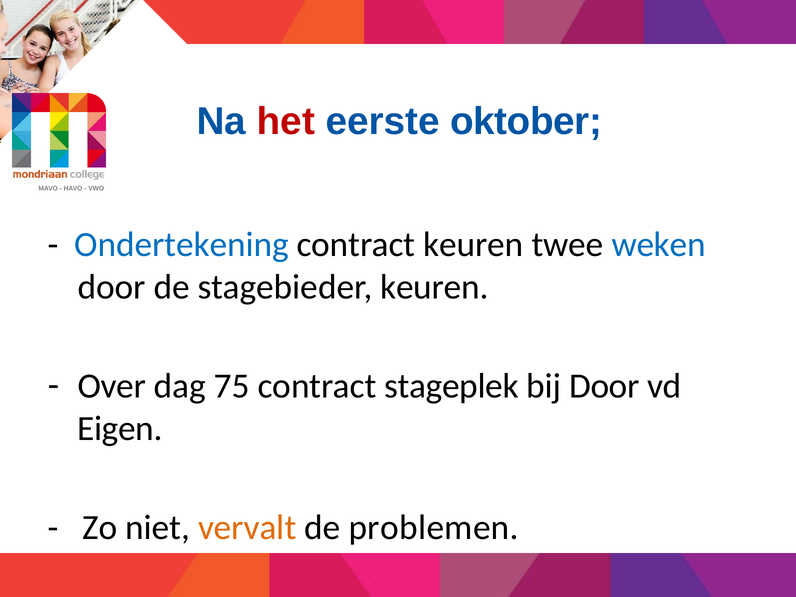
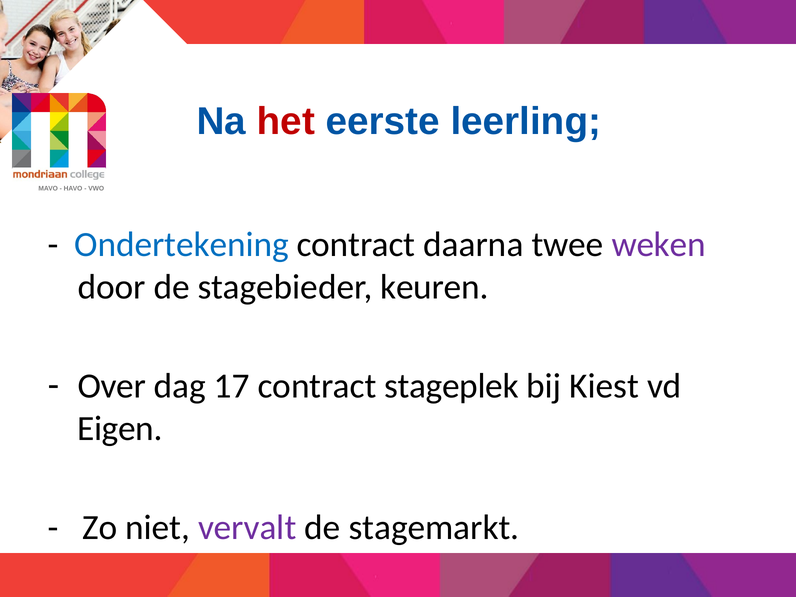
oktober: oktober -> leerling (526, 121)
contract keuren: keuren -> daarna (473, 245)
weken colour: blue -> purple (659, 245)
75: 75 -> 17 (232, 386)
bij Door: Door -> Kiest (604, 386)
vervalt colour: orange -> purple (247, 528)
problemen: problemen -> stagemarkt (434, 528)
